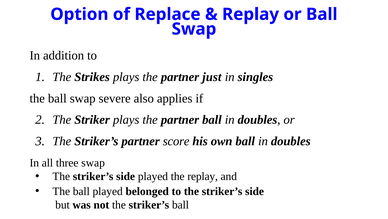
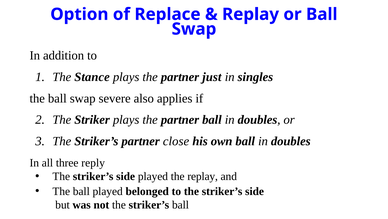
Strikes: Strikes -> Stance (92, 77)
score: score -> close (176, 141)
three swap: swap -> reply (93, 162)
